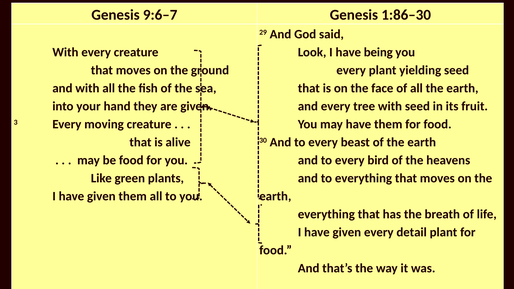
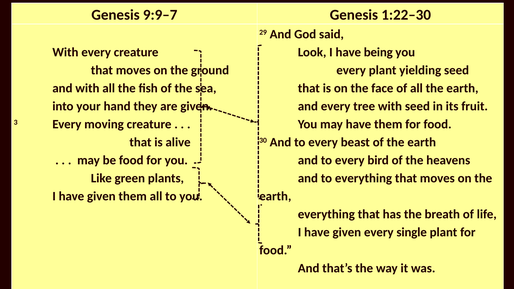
9:6–7: 9:6–7 -> 9:9–7 (160, 15)
1:86–30: 1:86–30 -> 1:22–30 (406, 15)
detail: detail -> single (412, 232)
